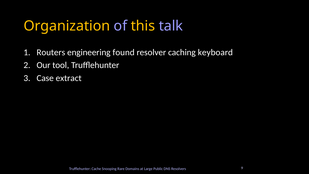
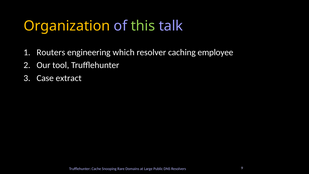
this colour: yellow -> light green (143, 26)
found: found -> which (124, 52)
keyboard: keyboard -> employee (215, 52)
